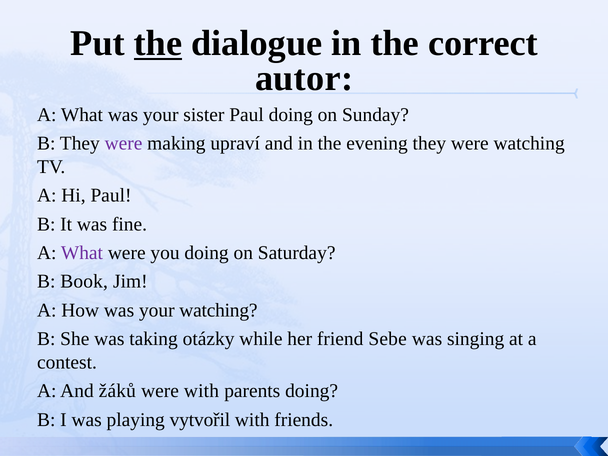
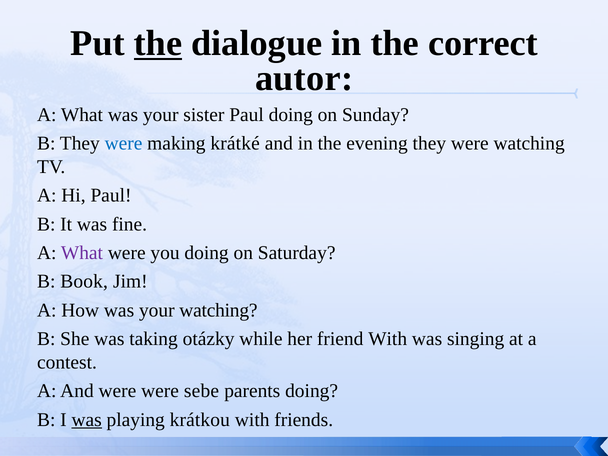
were colour: purple -> blue (124, 143)
upraví: upraví -> krátké (235, 143)
friend Sebe: Sebe -> With (388, 339)
And žáků: žáků -> were (117, 391)
were with: with -> sebe (201, 391)
was underline: none -> present (87, 420)
vytvořil: vytvořil -> krátkou (200, 420)
